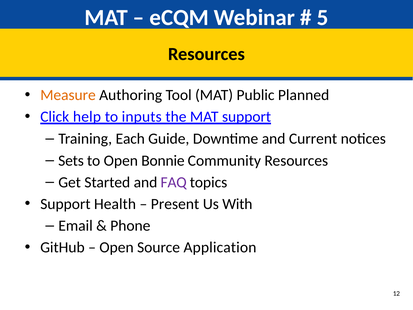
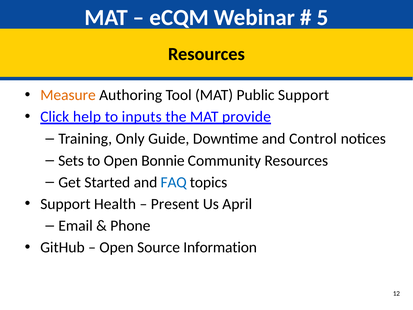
Public Planned: Planned -> Support (304, 95)
MAT support: support -> provide (246, 117)
Each: Each -> Only (130, 139)
Current: Current -> Control (313, 139)
FAQ colour: purple -> blue (174, 182)
With: With -> April (237, 204)
Application: Application -> Information (220, 247)
